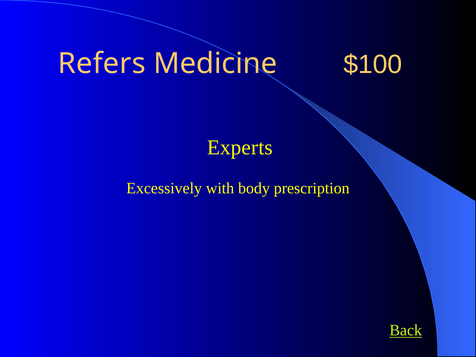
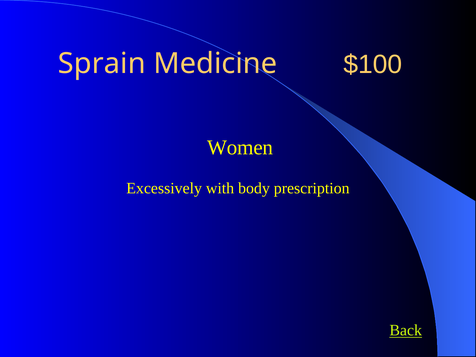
Refers: Refers -> Sprain (102, 64)
Experts: Experts -> Women (240, 147)
